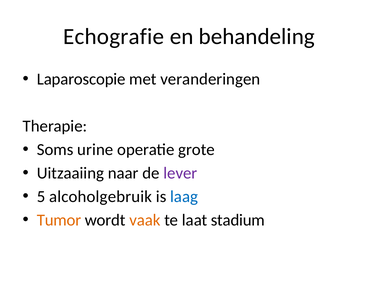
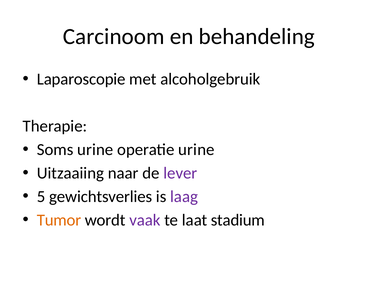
Echografie: Echografie -> Carcinoom (114, 37)
veranderingen: veranderingen -> alcoholgebruik (210, 79)
operatie grote: grote -> urine (196, 150)
alcoholgebruik: alcoholgebruik -> gewichtsverlies (101, 197)
laag colour: blue -> purple (184, 197)
vaak colour: orange -> purple (145, 220)
